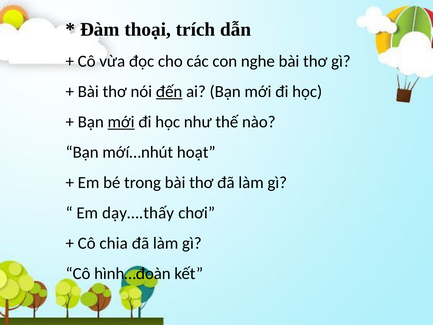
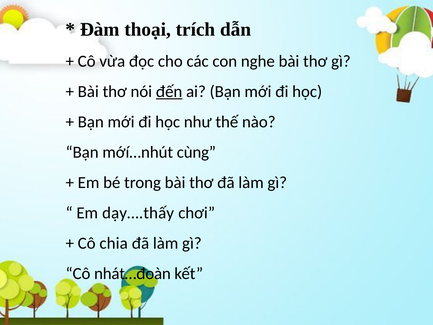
mới underline: present -> none (121, 122)
hoạt: hoạt -> cùng (196, 152)
hình…đoàn: hình…đoàn -> nhát…đoàn (132, 273)
